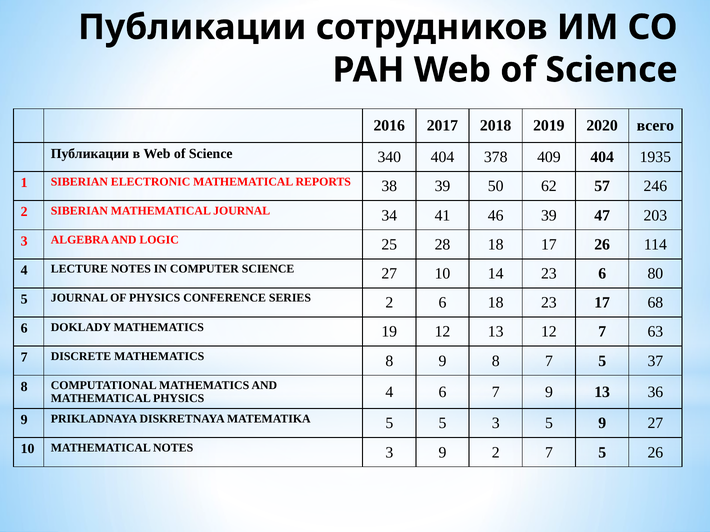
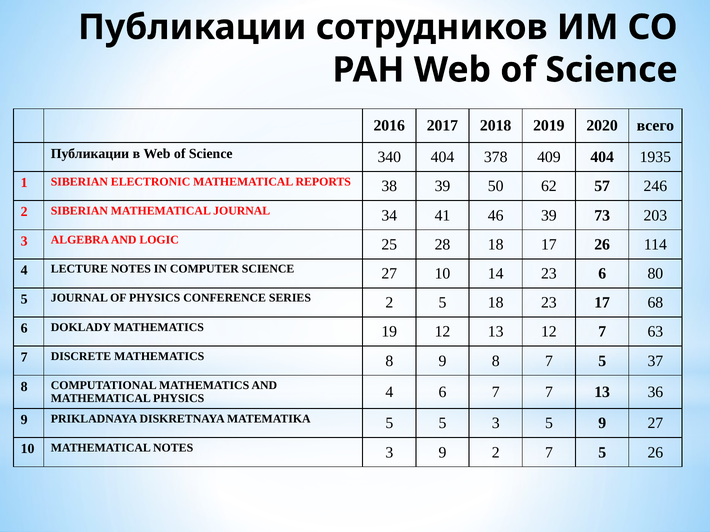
47: 47 -> 73 (602, 216)
2 6: 6 -> 5 (443, 303)
7 9: 9 -> 7 (549, 392)
